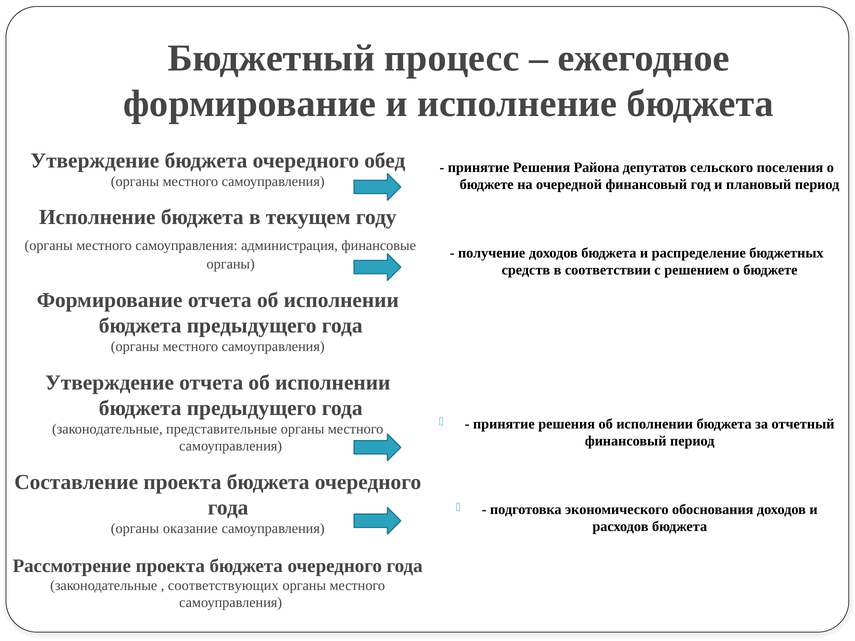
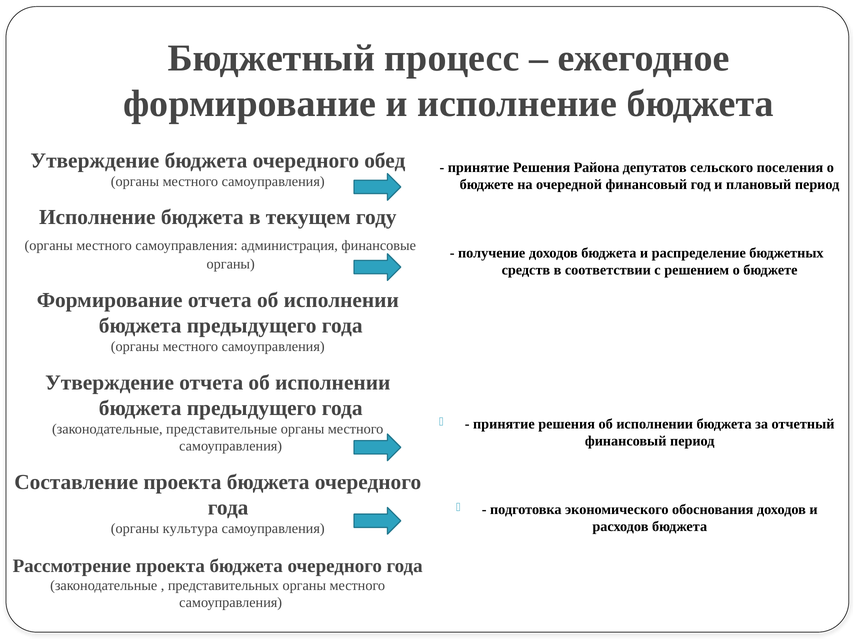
оказание: оказание -> культура (190, 529)
соответствующих: соответствующих -> представительных (223, 586)
